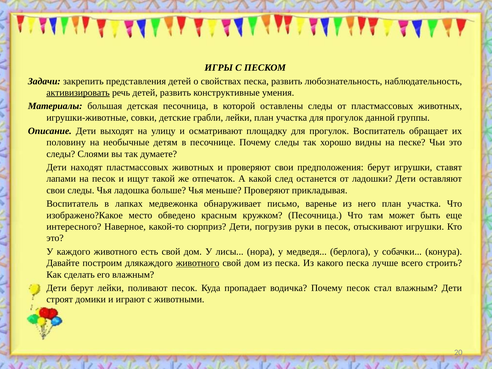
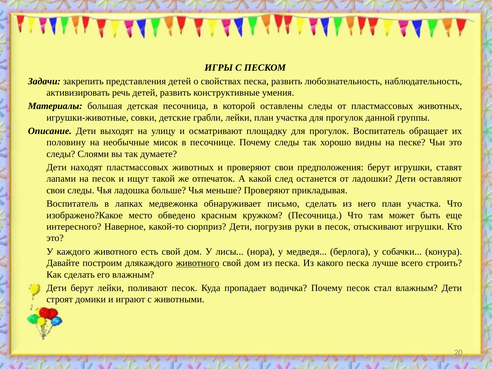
активизировать underline: present -> none (78, 93)
детям: детям -> мисок (166, 142)
письмо варенье: варенье -> сделать (321, 204)
